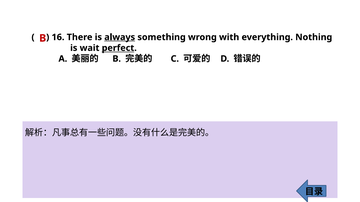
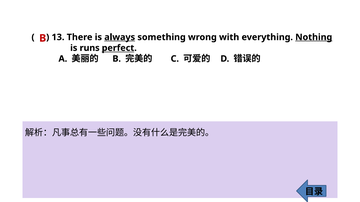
16: 16 -> 13 (58, 37)
Nothing underline: none -> present (314, 37)
wait: wait -> runs (90, 48)
